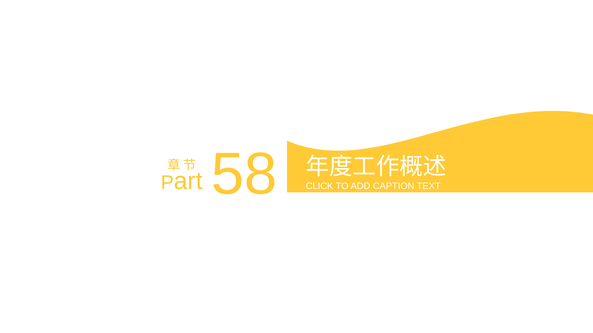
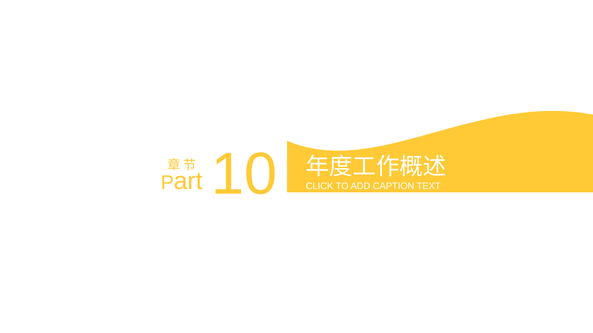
58: 58 -> 10 (244, 175)
